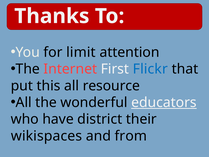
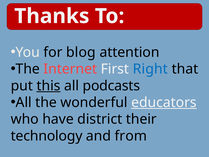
limit: limit -> blog (81, 52)
Flickr: Flickr -> Right (150, 69)
this underline: none -> present (49, 86)
resource: resource -> podcasts (111, 86)
wikispaces: wikispaces -> technology (47, 136)
